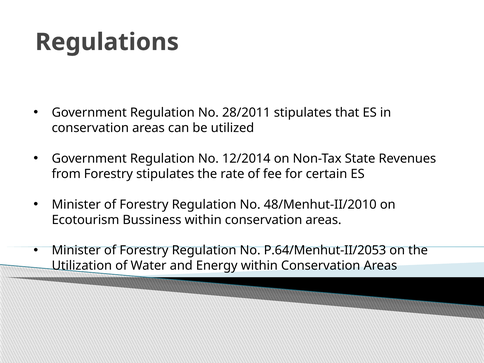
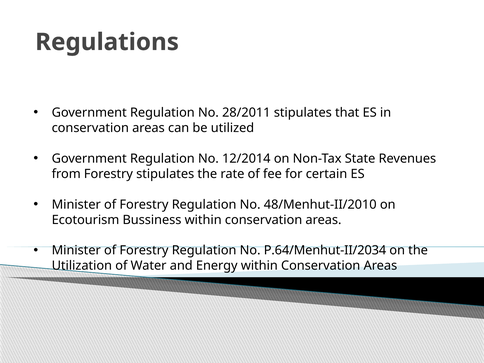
P.64/Menhut-II/2053: P.64/Menhut-II/2053 -> P.64/Menhut-II/2034 (325, 250)
